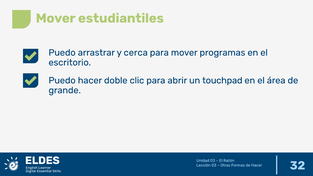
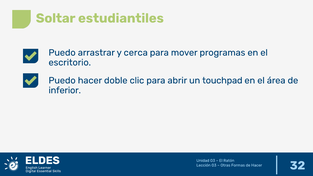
Mover: Mover -> Soltar (56, 18)
grande: grande -> inferior (65, 90)
